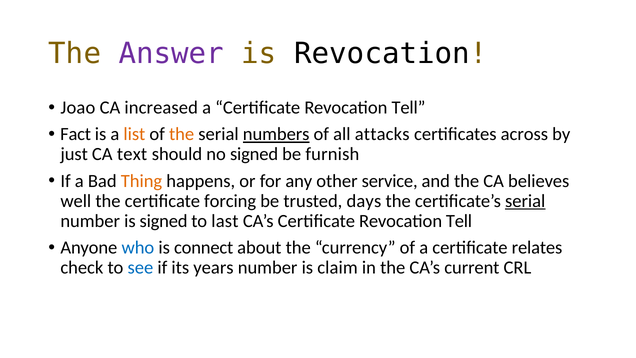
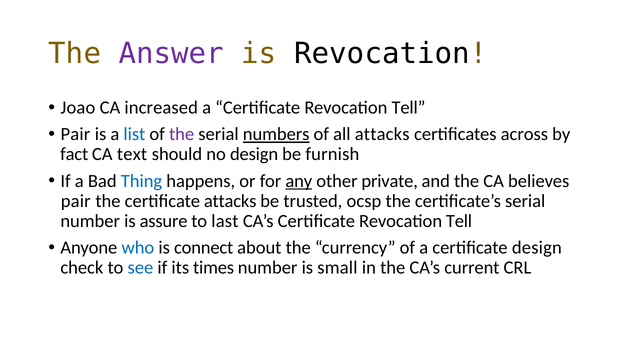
Fact: Fact -> Pair (75, 134)
list colour: orange -> blue (134, 134)
the colour: orange -> purple (182, 134)
just: just -> fact (74, 154)
no signed: signed -> design (254, 154)
Thing colour: orange -> blue (141, 181)
any underline: none -> present (299, 181)
service: service -> private (390, 181)
well: well -> pair (76, 201)
certificate forcing: forcing -> attacks (230, 201)
days: days -> ocsp (364, 201)
serial underline: present -> none (525, 201)
is signed: signed -> assure (164, 221)
certificate relates: relates -> design (537, 248)
years: years -> times (214, 268)
claim: claim -> small (337, 268)
